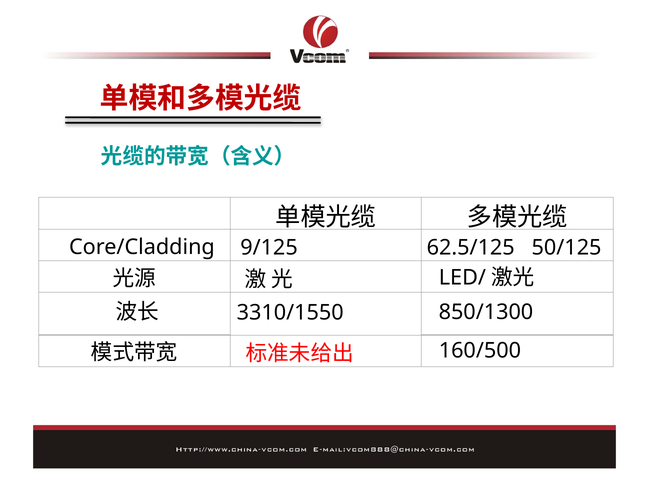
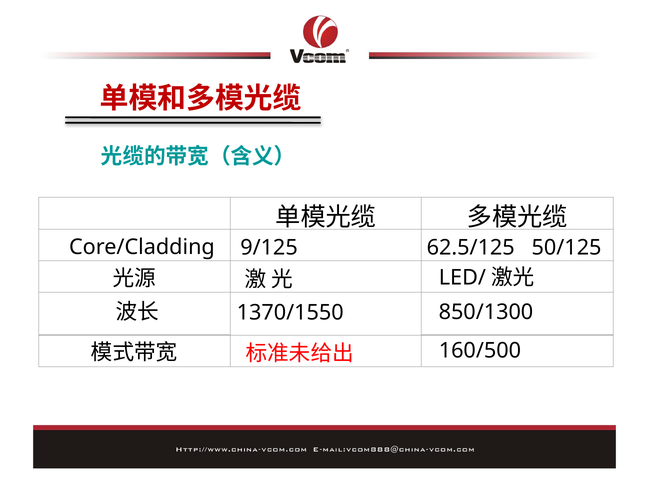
3310/1550: 3310/1550 -> 1370/1550 (290, 312)
